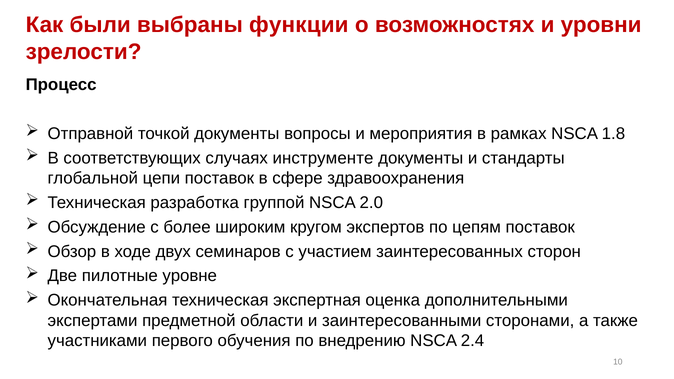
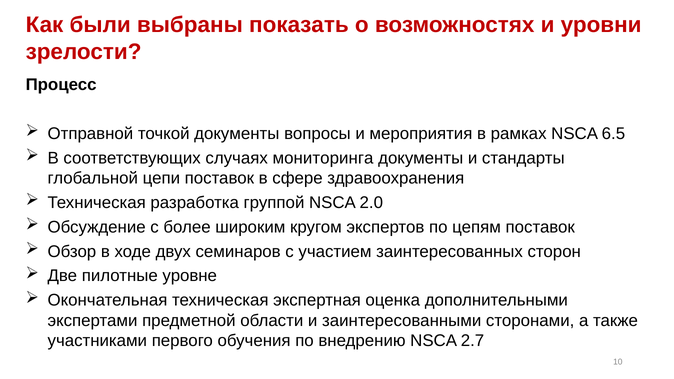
функции: функции -> показать (299, 25)
1.8: 1.8 -> 6.5 (613, 134)
инструменте: инструменте -> мониторинга (323, 158)
2.4: 2.4 -> 2.7 (473, 341)
